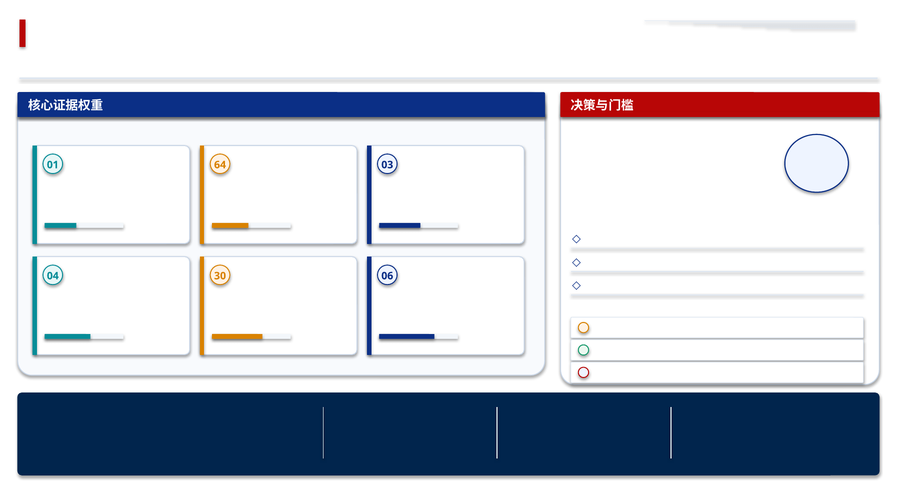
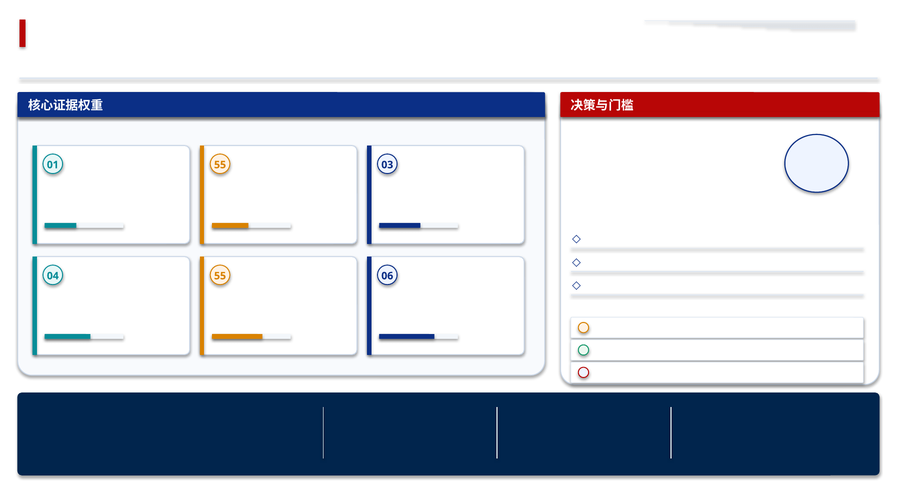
01 64: 64 -> 55 (220, 165)
04 30: 30 -> 55 (220, 276)
